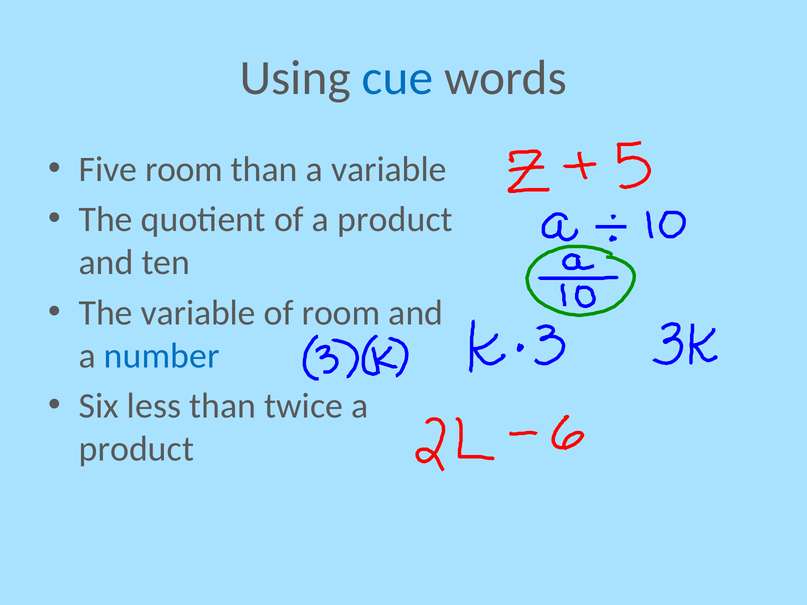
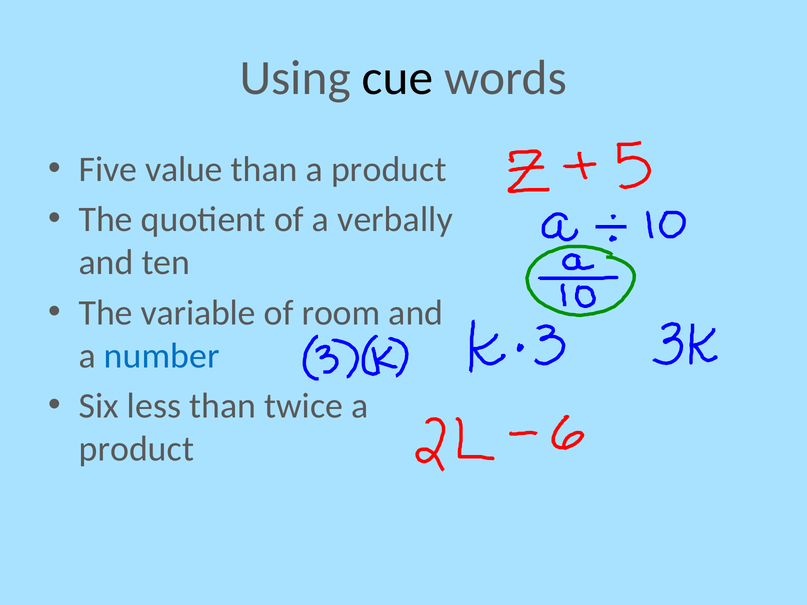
cue colour: blue -> black (398, 78)
Five room: room -> value (184, 169)
than a variable: variable -> product (389, 169)
of a product: product -> verbally (395, 220)
